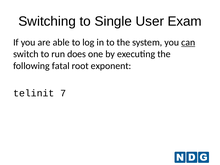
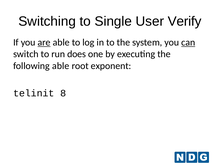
Exam: Exam -> Verify (185, 21)
are underline: none -> present (44, 42)
following fatal: fatal -> able (61, 66)
7: 7 -> 8 (63, 93)
